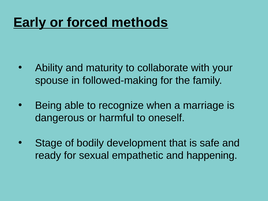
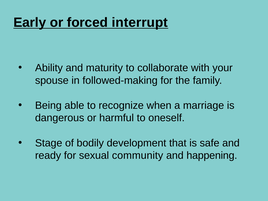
methods: methods -> interrupt (140, 22)
empathetic: empathetic -> community (138, 155)
